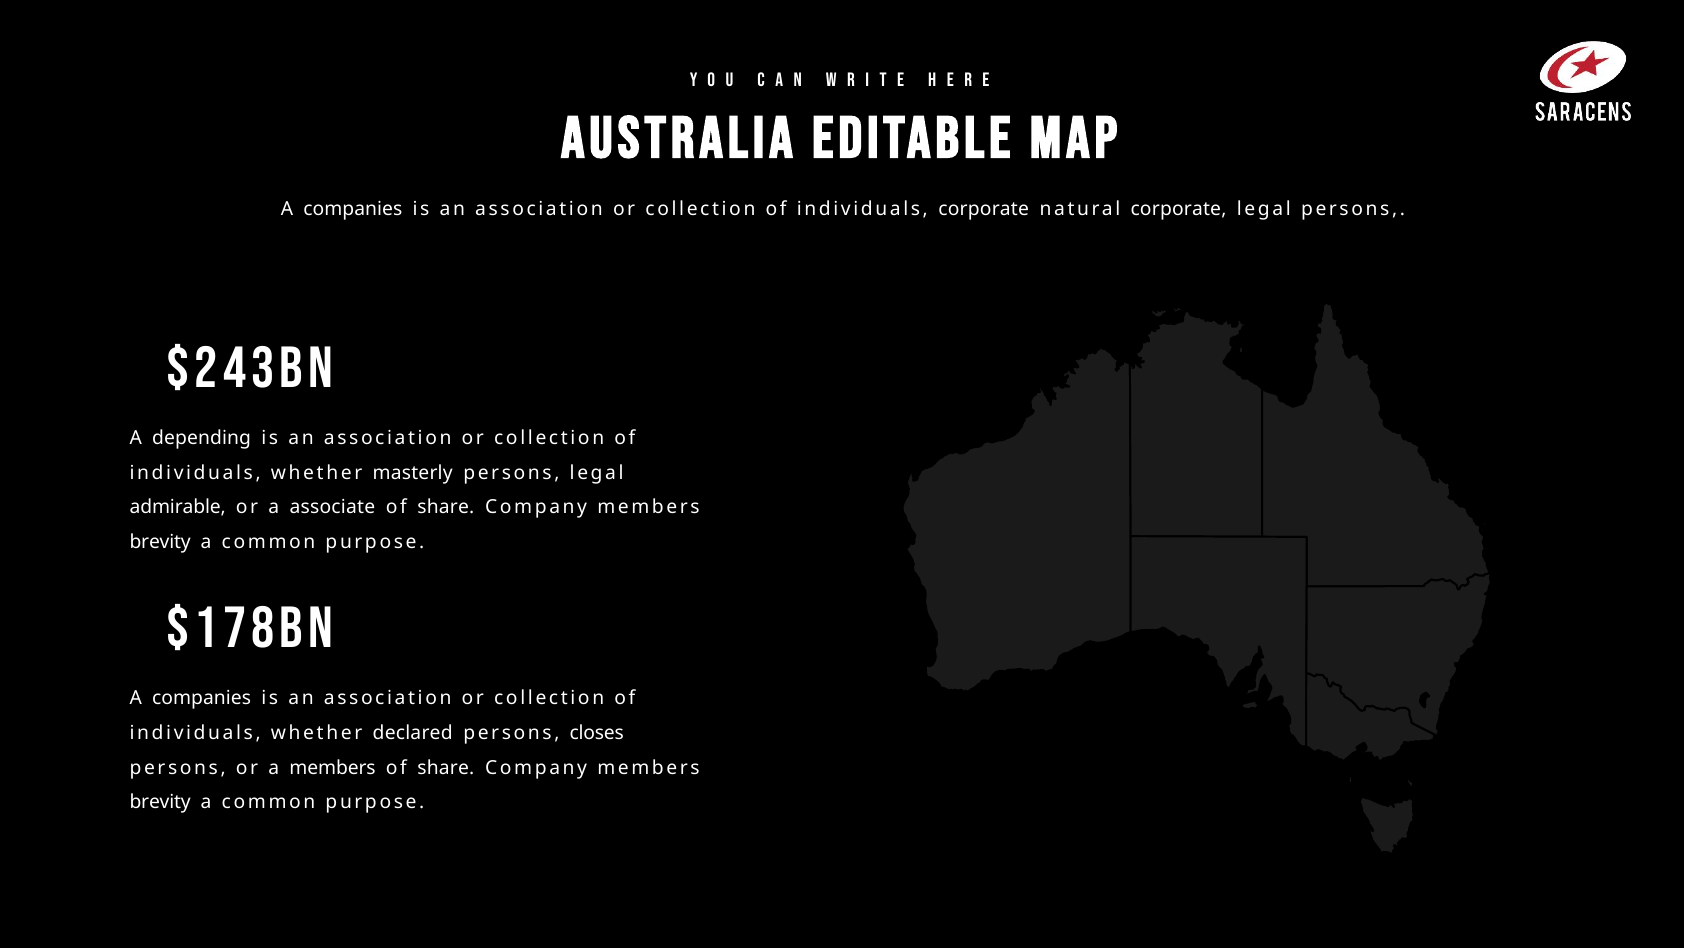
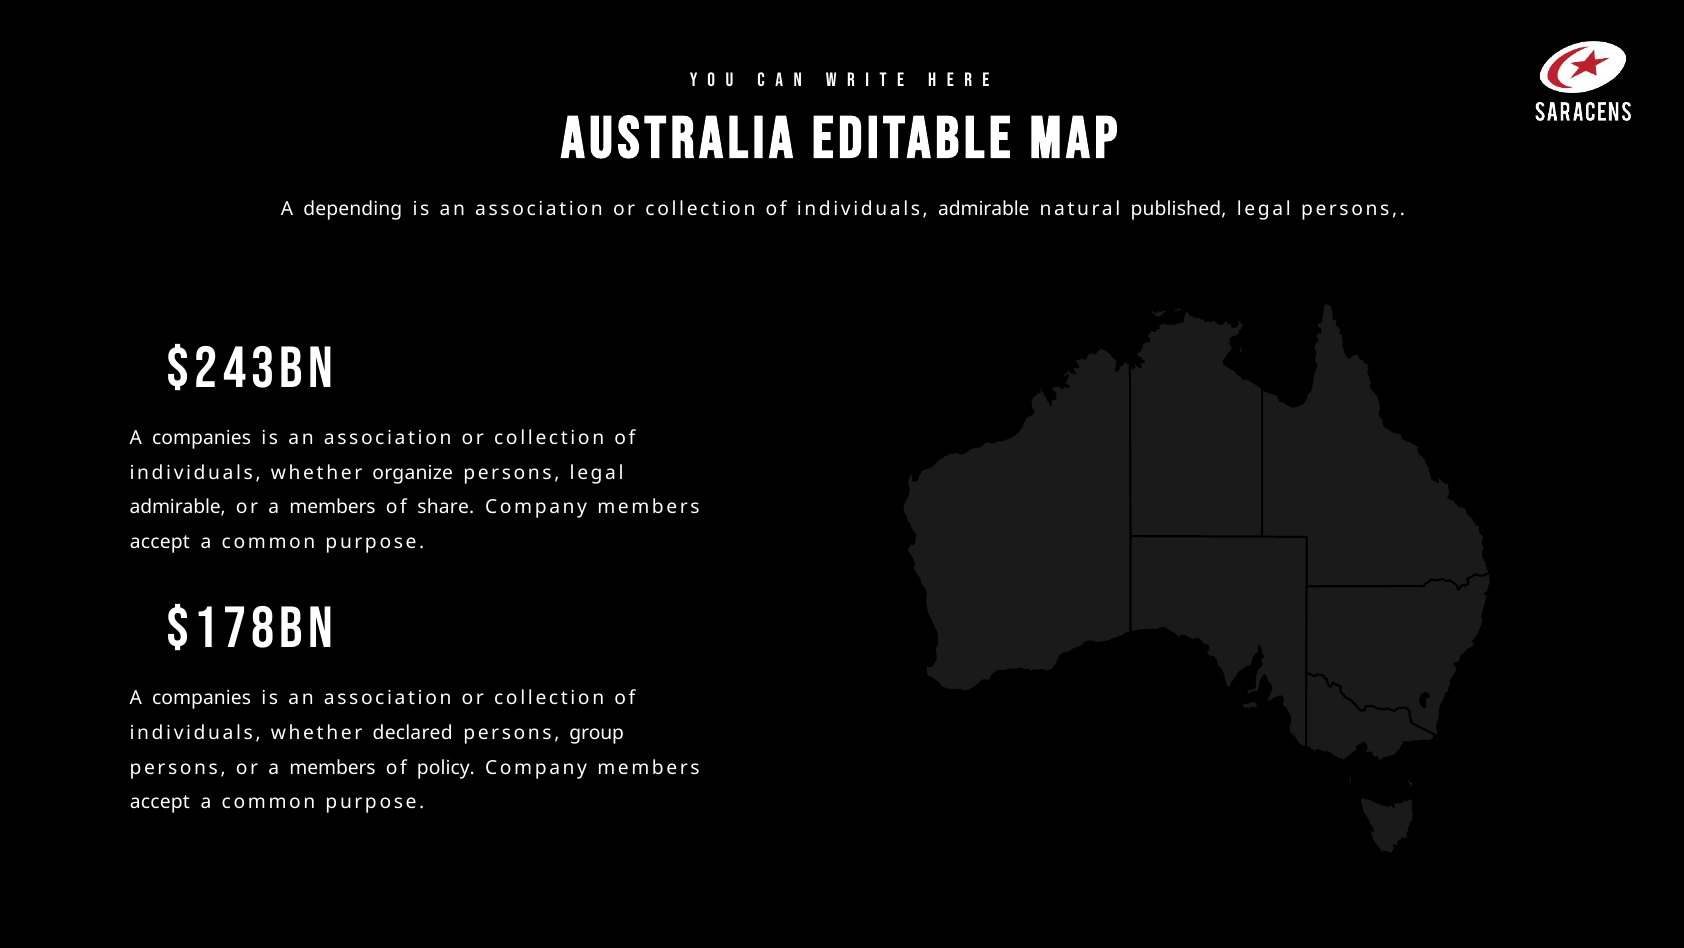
companies: companies -> depending (353, 209)
individuals corporate: corporate -> admirable (984, 209)
natural corporate: corporate -> published (1179, 209)
depending: depending -> companies (202, 438)
masterly: masterly -> organize (413, 473)
associate: associate -> members (333, 507)
brevity: brevity -> accept (160, 542)
closes: closes -> group (597, 733)
share: share -> policy (446, 767)
brevity: brevity -> accept (160, 802)
